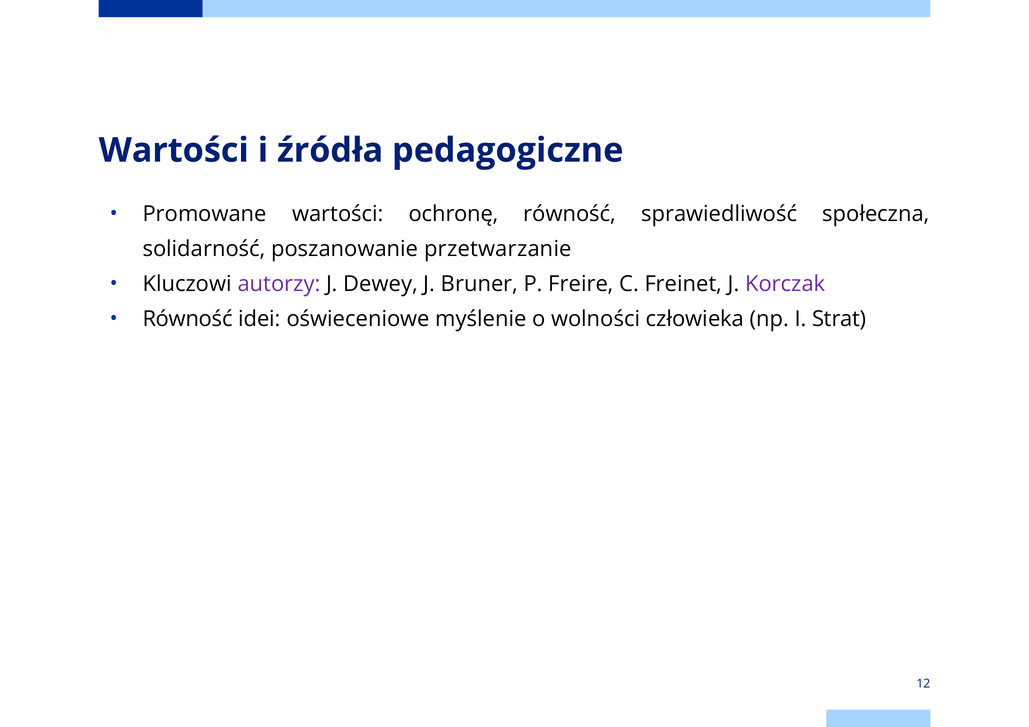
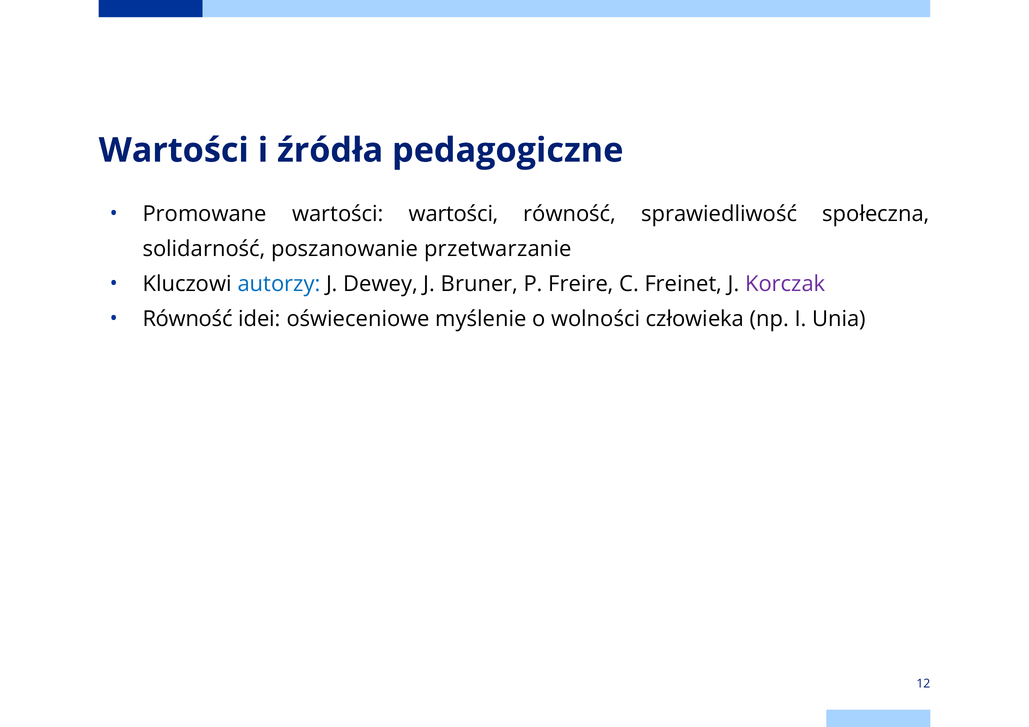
wartości ochronę: ochronę -> wartości (454, 214)
autorzy colour: purple -> blue (279, 284)
Strat: Strat -> Unia (839, 319)
